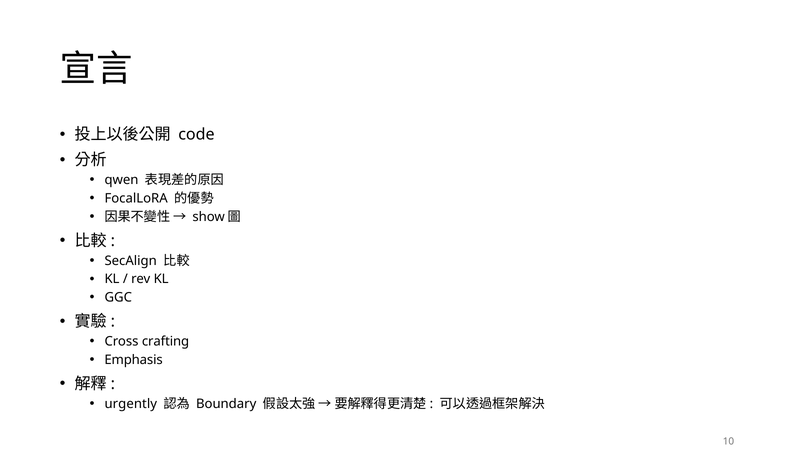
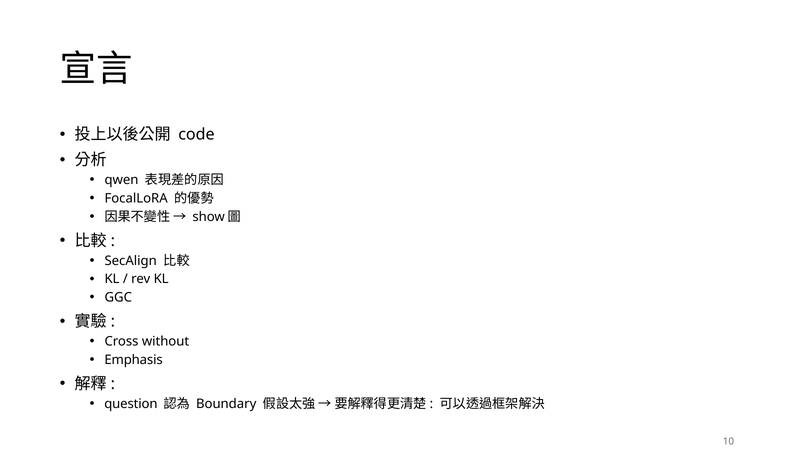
crafting: crafting -> without (166, 341)
urgently: urgently -> question (131, 404)
